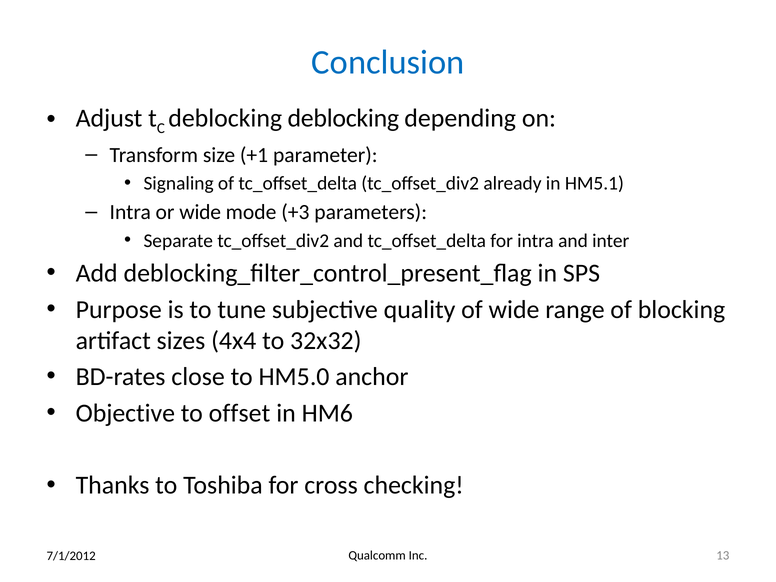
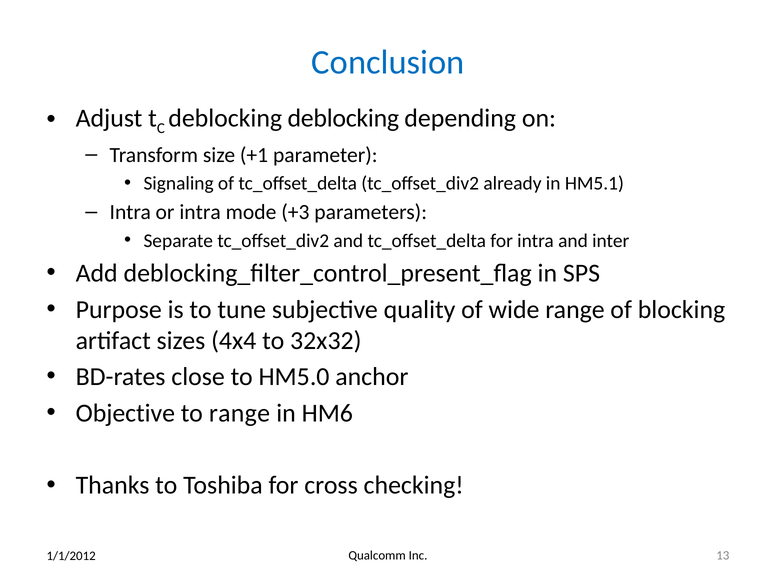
or wide: wide -> intra (200, 212)
to offset: offset -> range (239, 413)
7/1/2012: 7/1/2012 -> 1/1/2012 (71, 556)
